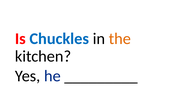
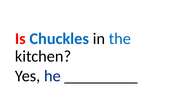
the colour: orange -> blue (120, 39)
